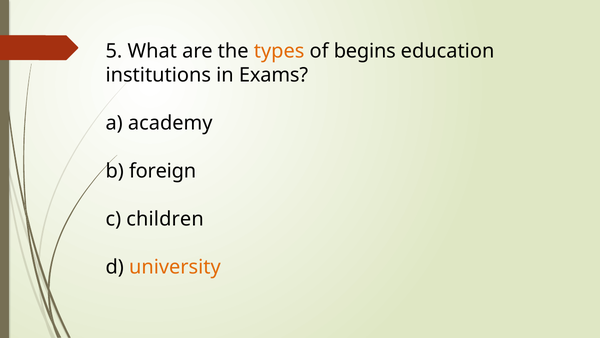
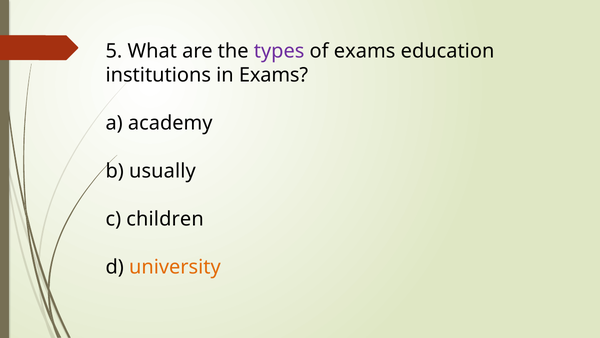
types colour: orange -> purple (279, 51)
of begins: begins -> exams (365, 51)
foreign: foreign -> usually (162, 171)
